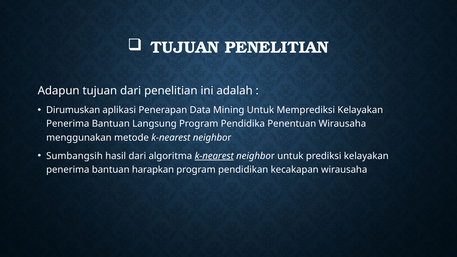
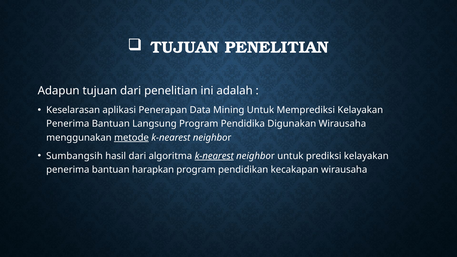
Dirumuskan: Dirumuskan -> Keselarasan (73, 110)
Penentuan: Penentuan -> Digunakan (292, 124)
metode underline: none -> present (131, 138)
